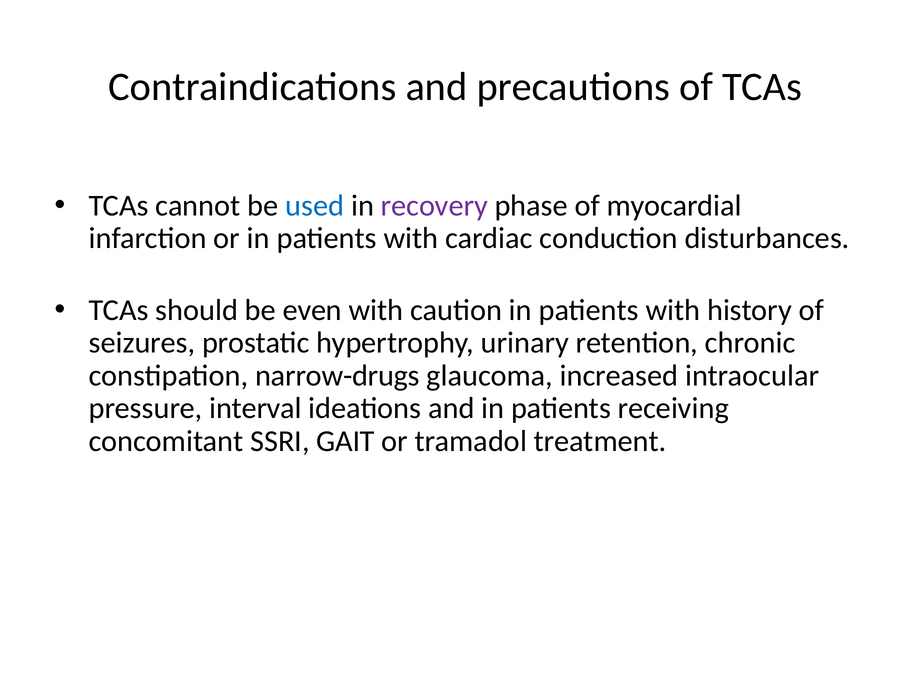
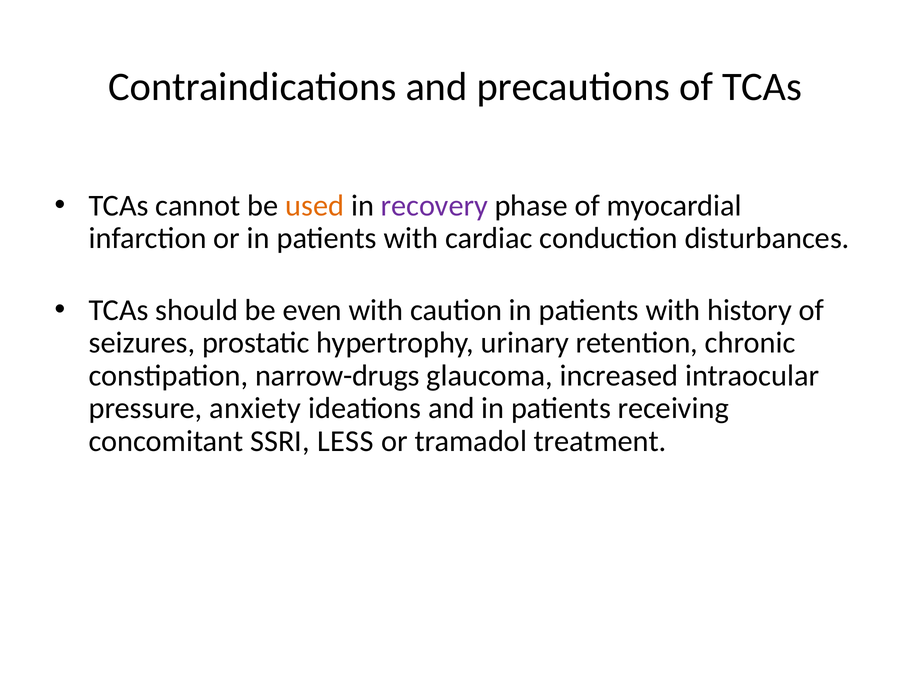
used colour: blue -> orange (315, 206)
interval: interval -> anxiety (255, 408)
GAIT: GAIT -> LESS (345, 441)
